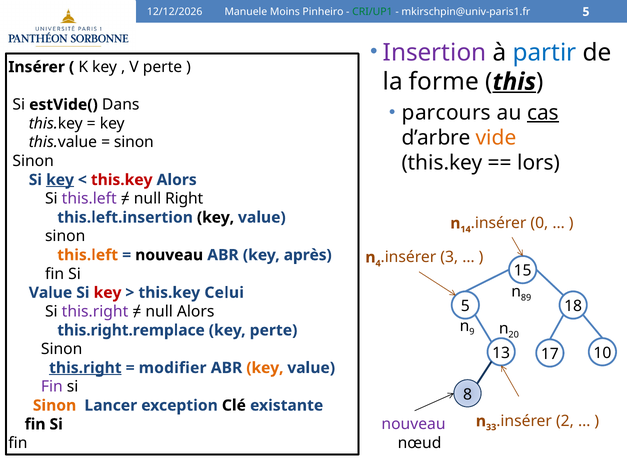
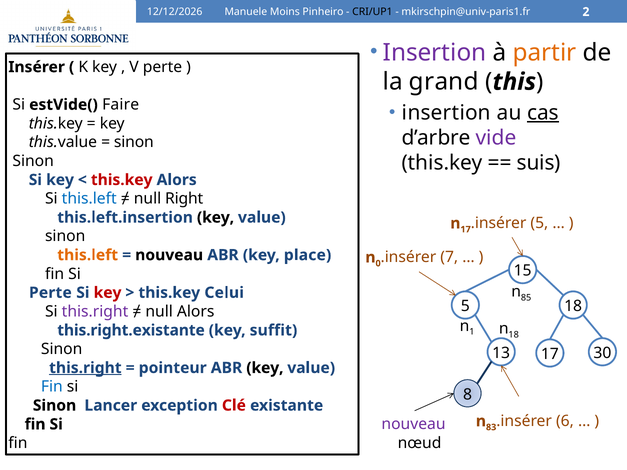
CRI/UP1 colour: green -> black (372, 12)
mkirschpin@univ-paris1.fr 5: 5 -> 2 (586, 12)
partir colour: blue -> orange (544, 53)
forme: forme -> grand (444, 82)
this underline: present -> none (514, 82)
Dans: Dans -> Faire (121, 105)
parcours: parcours -> insertion (446, 113)
vide colour: orange -> purple (496, 138)
lors: lors -> suis (539, 163)
key underline: present -> none (60, 180)
this.left colour: purple -> blue (89, 199)
14: 14 -> 17 (466, 229)
0: 0 -> 5 (539, 223)
après: après -> place (308, 255)
4: 4 -> 0 (378, 264)
3: 3 -> 7 (449, 257)
89: 89 -> 85 (526, 298)
Value: Value -> Perte (50, 293)
9: 9 -> 1 (472, 332)
20: 20 -> 18 (514, 335)
this.right.remplace: this.right.remplace -> this.right.existante (131, 330)
key perte: perte -> suffit (273, 330)
10: 10 -> 30 (602, 353)
modifier: modifier -> pointeur (173, 368)
key colour: orange -> black (265, 368)
Fin colour: purple -> blue (52, 387)
Sinon colour: orange -> black (55, 406)
Clé colour: black -> red (234, 406)
33: 33 -> 83 (491, 427)
2: 2 -> 6 (565, 421)
